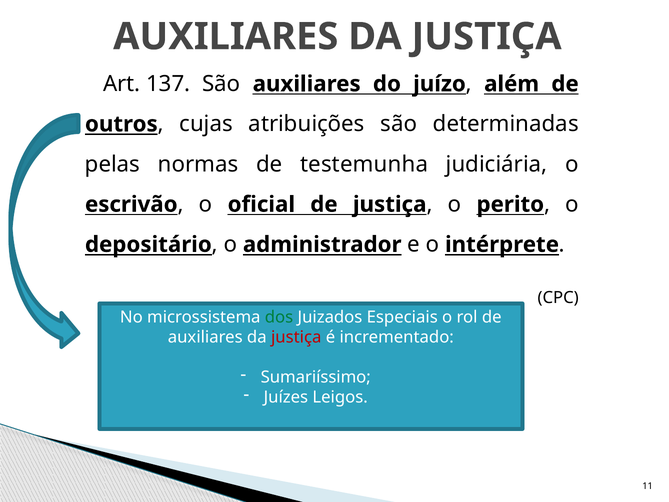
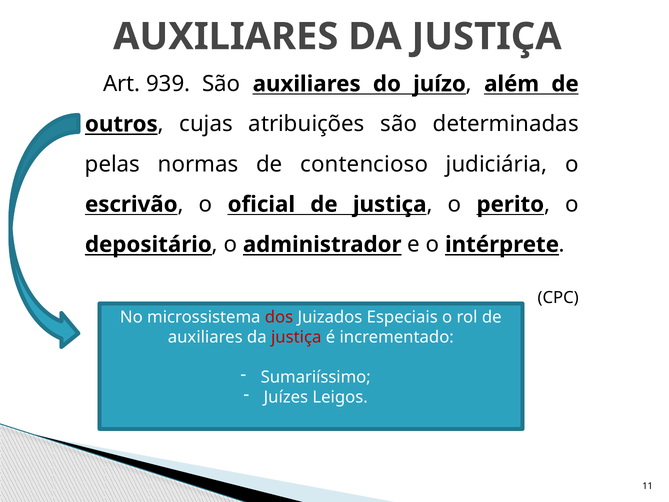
137: 137 -> 939 (168, 84)
testemunha: testemunha -> contencioso (364, 164)
dos colour: green -> red (279, 317)
